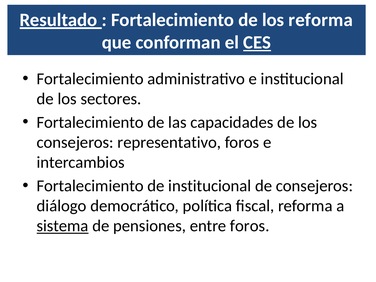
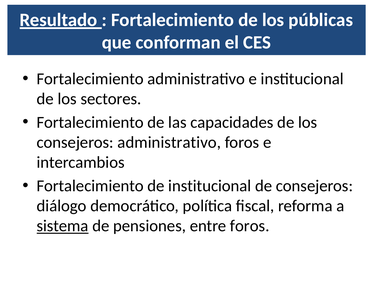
los reforma: reforma -> públicas (321, 20)
CES underline: present -> none (257, 43)
consejeros representativo: representativo -> administrativo (169, 142)
